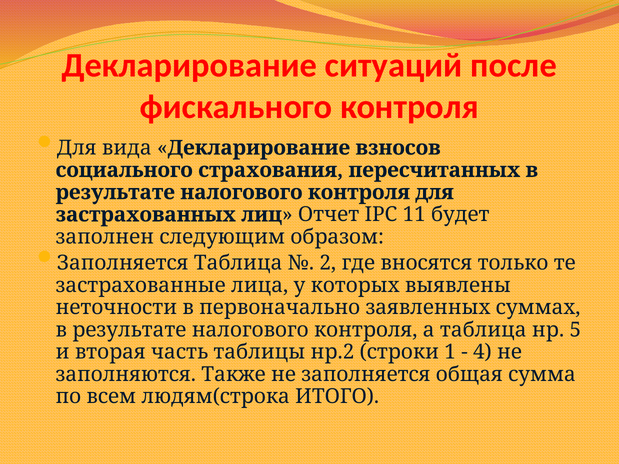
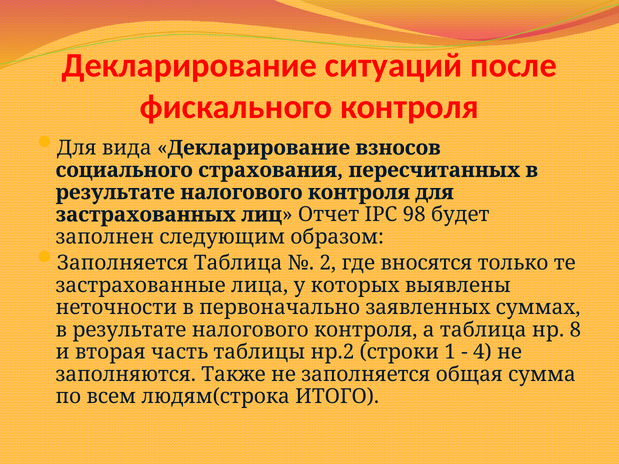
11: 11 -> 98 (414, 215)
5: 5 -> 8 (575, 330)
